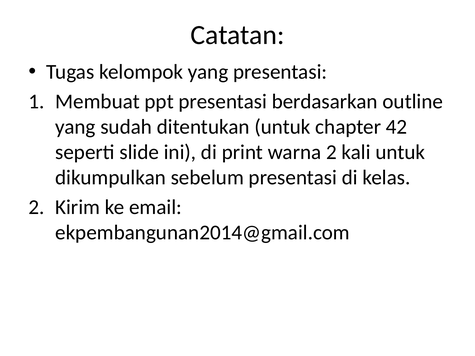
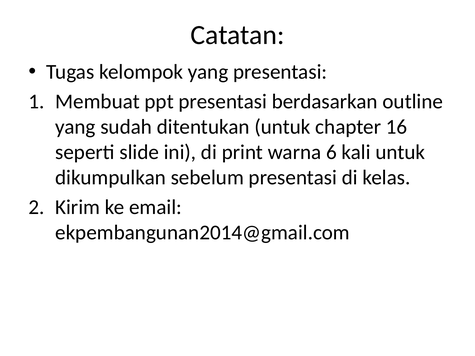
42: 42 -> 16 (397, 127)
warna 2: 2 -> 6 (331, 152)
